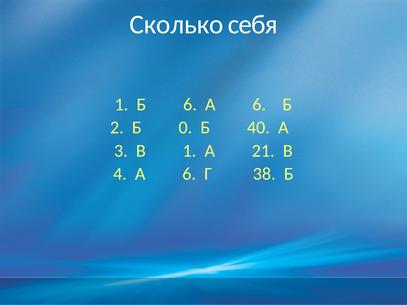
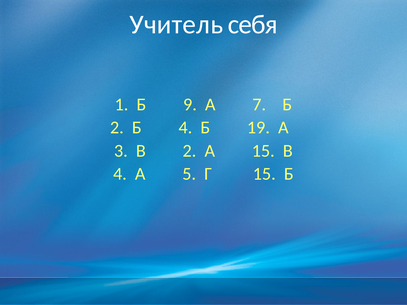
Сколько: Сколько -> Учитель (176, 25)
Б 6: 6 -> 9 (190, 105)
6: 6 -> 7 (259, 105)
Б 0: 0 -> 4 (185, 128)
40: 40 -> 19 (258, 128)
В 1: 1 -> 2 (189, 151)
А 21: 21 -> 15 (263, 151)
4 А 6: 6 -> 5 (189, 174)
Г 38: 38 -> 15 (264, 174)
